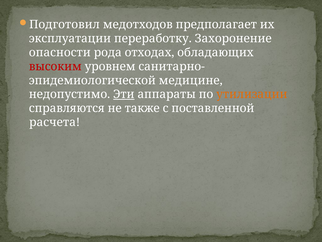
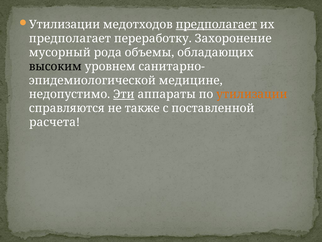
Подготовил: Подготовил -> Утилизации (65, 24)
предполагает underline: none -> present (216, 24)
эксплуатации: эксплуатации -> предполагает (70, 38)
опасности: опасности -> мусорный (60, 52)
отходах: отходах -> объемы (149, 52)
высоким colour: red -> black (55, 66)
